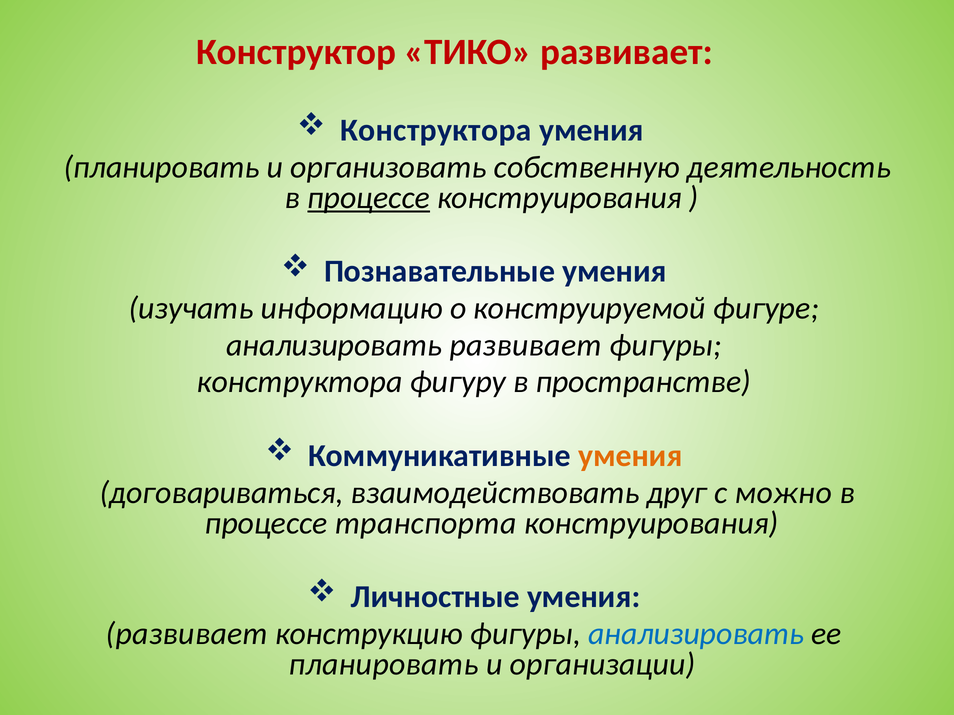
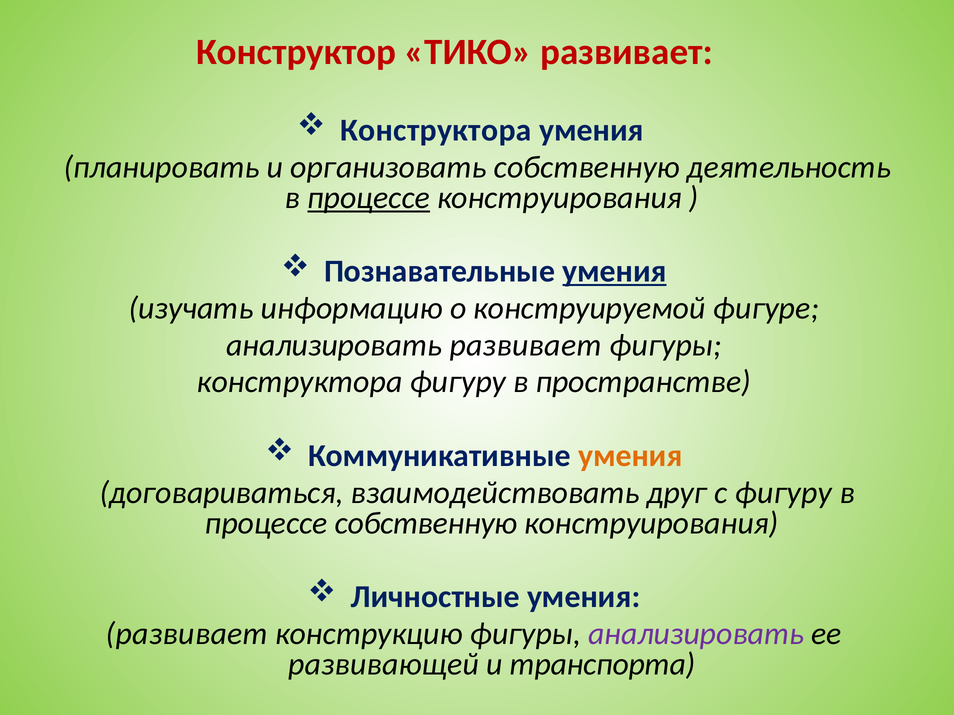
умения underline: none -> present (614, 272)
с можно: можно -> фигуру (783, 493)
процессе транспорта: транспорта -> собственную (426, 523)
анализировать colour: blue -> purple (696, 634)
планировать: планировать -> развивающей (384, 665)
организации: организации -> транспорта (603, 665)
